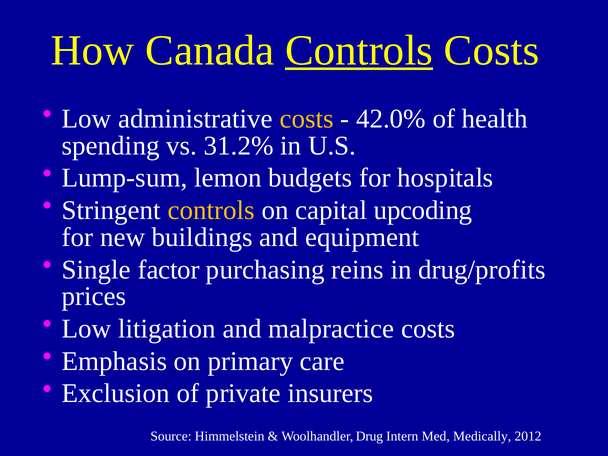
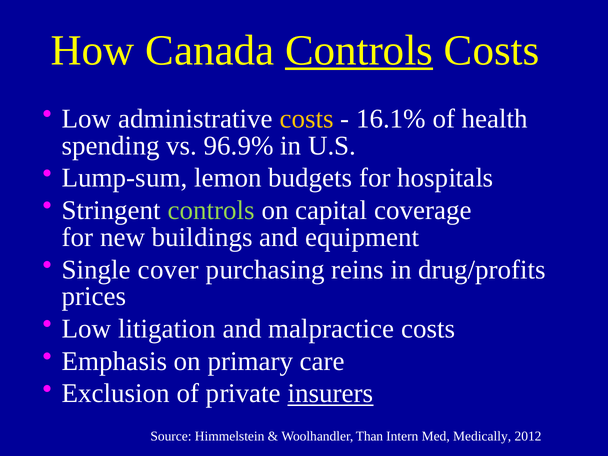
42.0%: 42.0% -> 16.1% (391, 119)
31.2%: 31.2% -> 96.9% (239, 146)
controls colour: yellow -> light green (211, 210)
upcoding: upcoding -> coverage (423, 210)
factor: factor -> cover (168, 270)
insurers underline: none -> present (330, 394)
Drug: Drug -> Than (369, 436)
